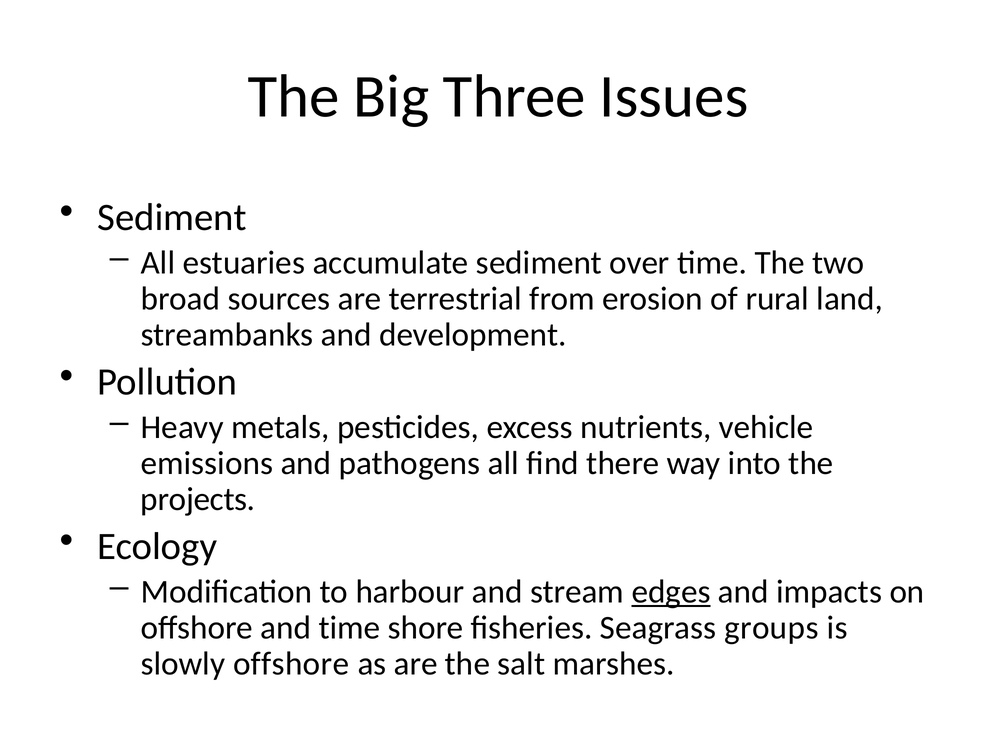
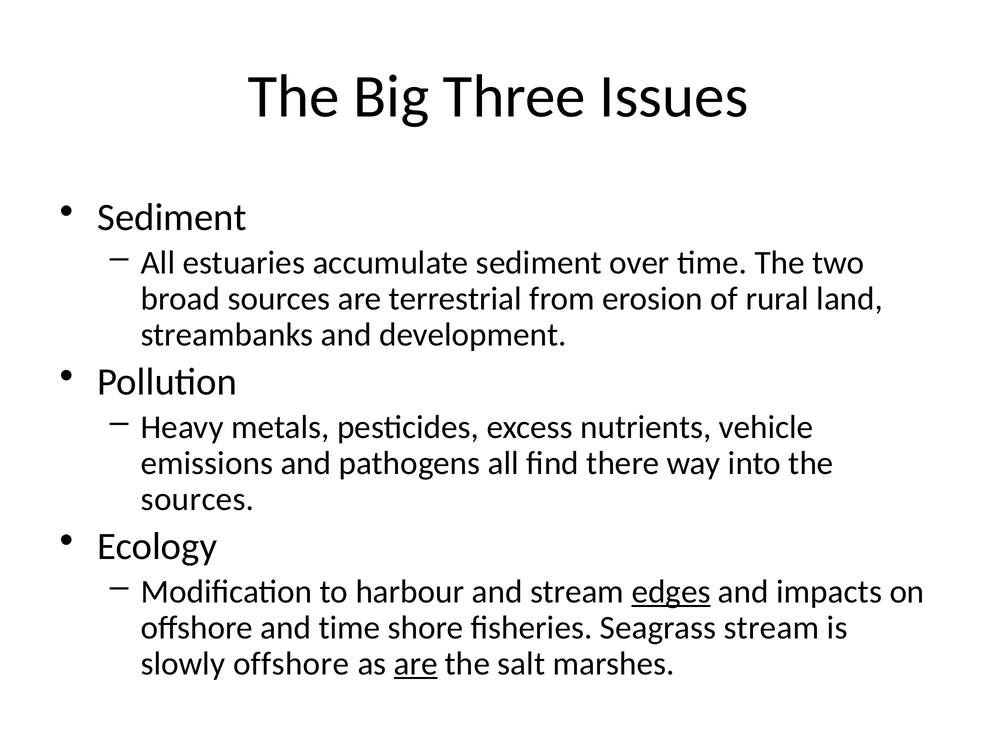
projects: projects -> sources (198, 499)
Seagrass groups: groups -> stream (771, 628)
are underline: none -> present (416, 663)
